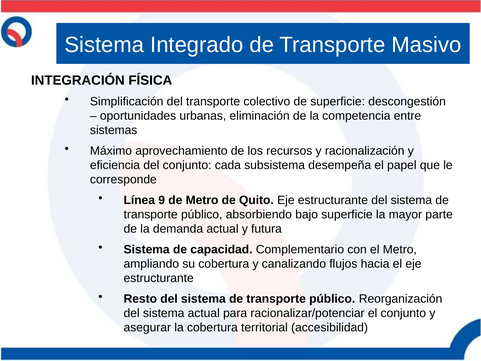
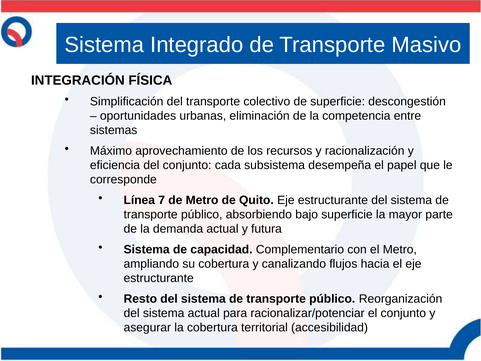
9: 9 -> 7 (162, 200)
